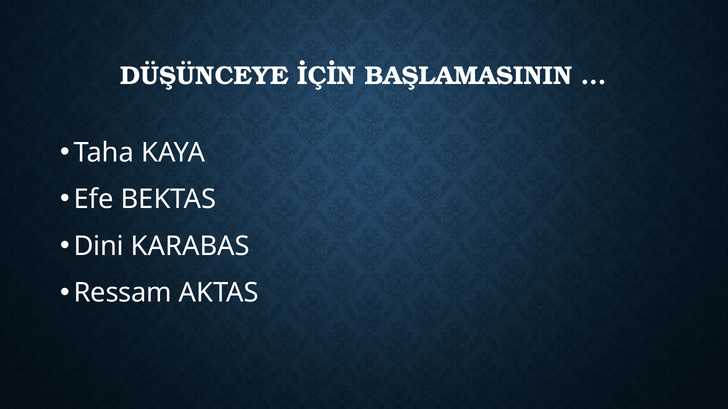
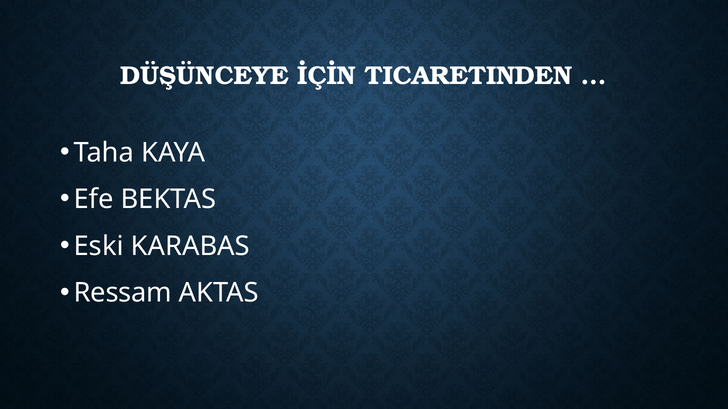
BAŞLAMASININ: BAŞLAMASININ -> TICARETINDEN (469, 76)
Dini: Dini -> Eski (99, 246)
